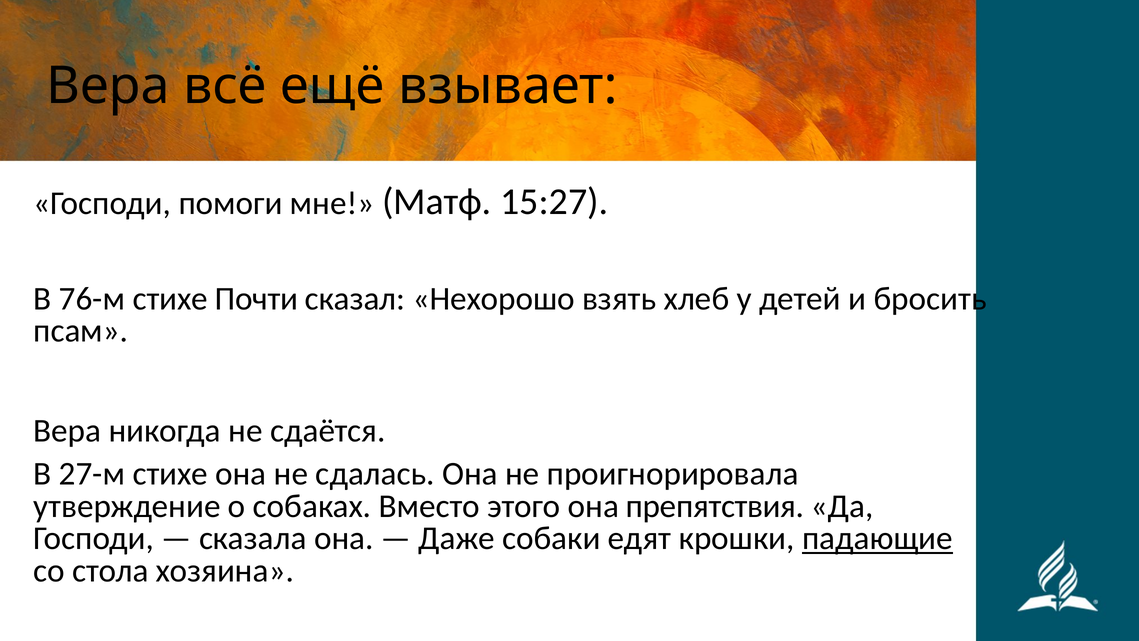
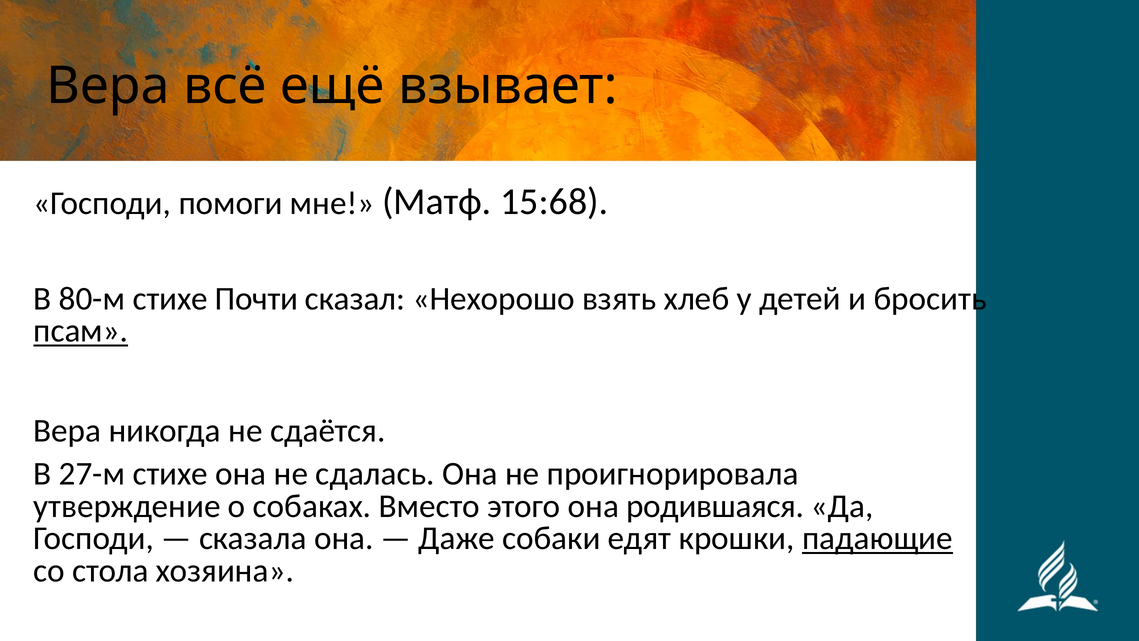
15:27: 15:27 -> 15:68 (554, 201)
76-м: 76-м -> 80-м (92, 299)
псам underline: none -> present (81, 331)
препятствия: препятствия -> родившаяся (715, 506)
